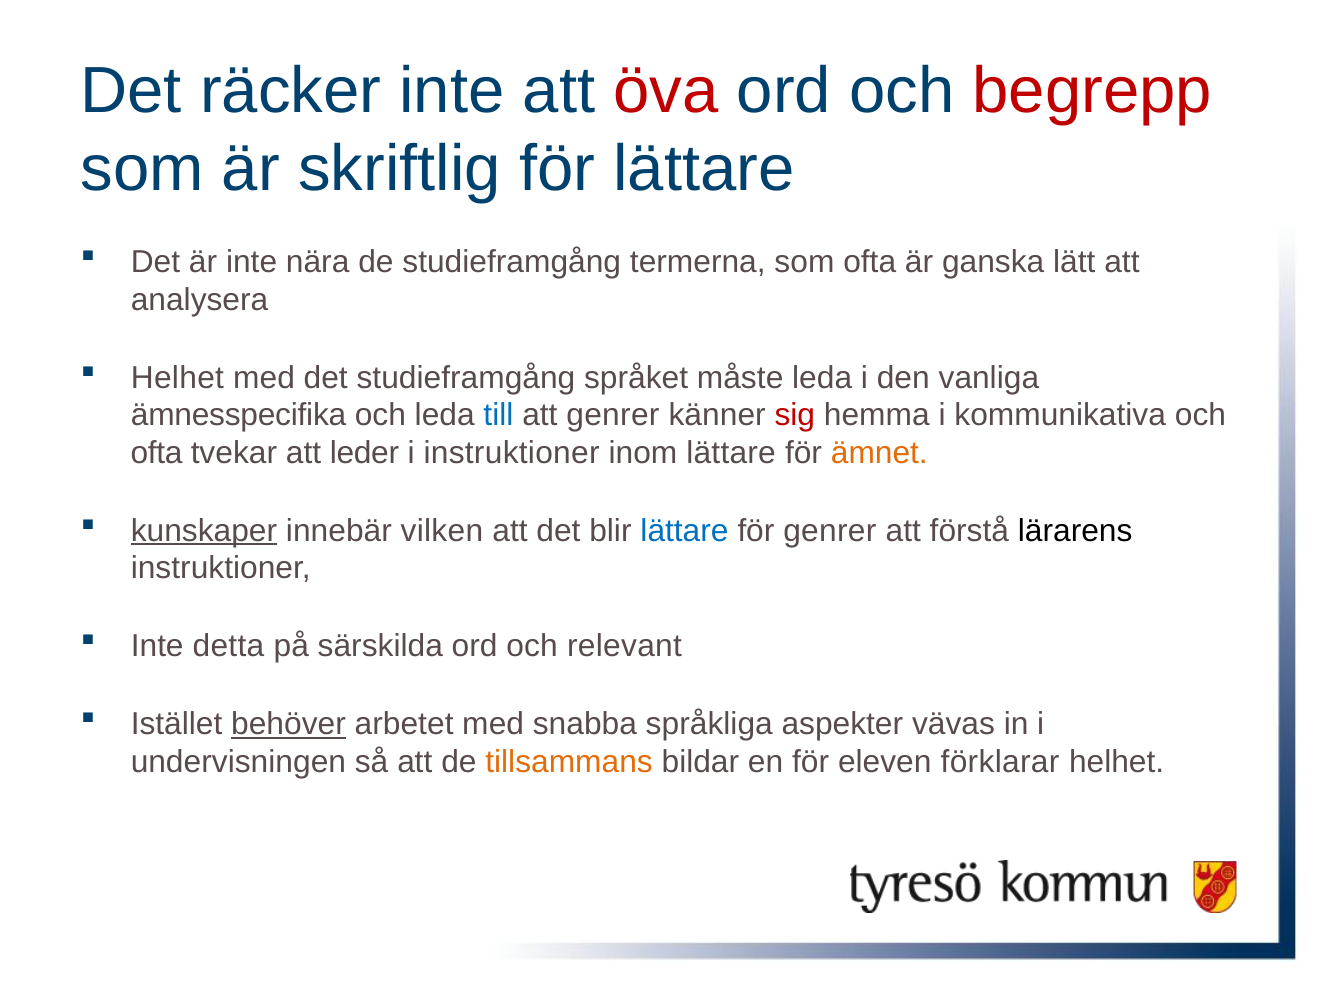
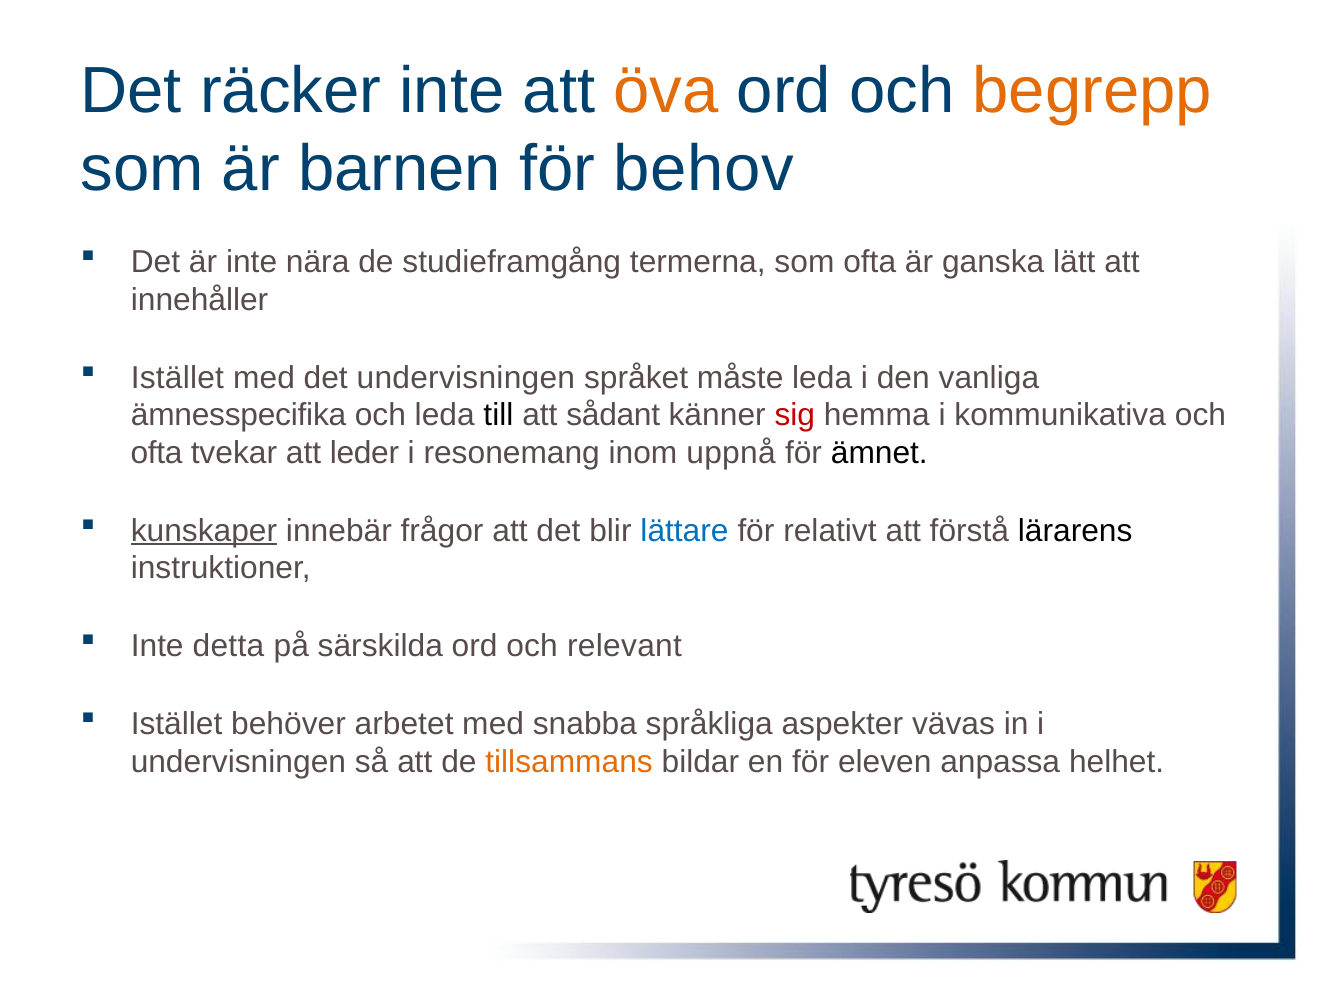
öva colour: red -> orange (666, 91)
begrepp colour: red -> orange (1092, 91)
skriftlig: skriftlig -> barnen (400, 169)
för lättare: lättare -> behov (704, 169)
analysera: analysera -> innehåller (200, 300)
Helhet: Helhet -> Istället (177, 378)
det studieframgång: studieframgång -> undervisningen (466, 378)
till colour: blue -> black (498, 415)
att genrer: genrer -> sådant (613, 415)
i instruktioner: instruktioner -> resonemang (512, 453)
inom lättare: lättare -> uppnå (731, 453)
ämnet colour: orange -> black (879, 453)
vilken: vilken -> frågor (442, 531)
för genrer: genrer -> relativt (830, 531)
behöver underline: present -> none (289, 724)
förklarar: förklarar -> anpassa (1000, 762)
